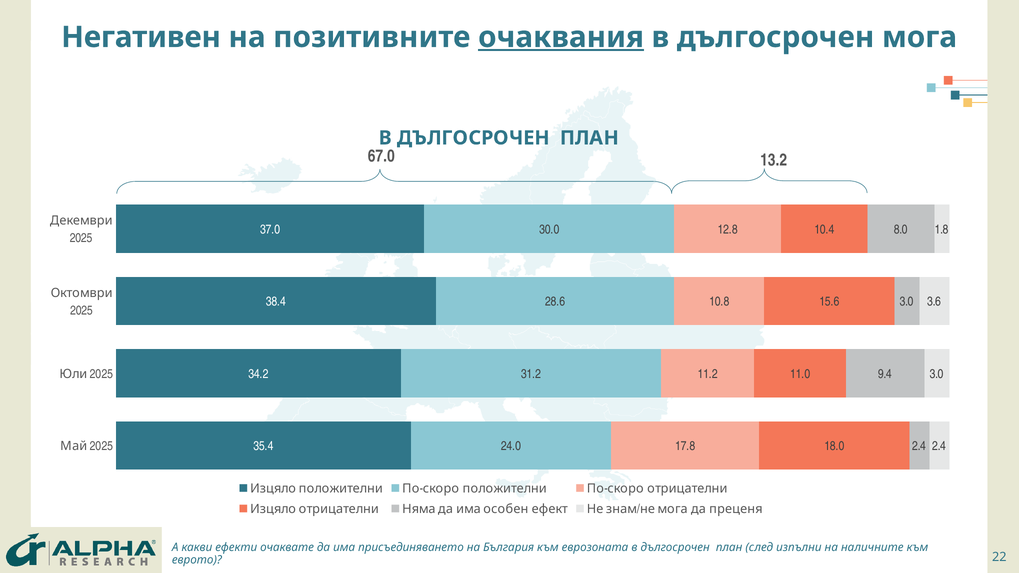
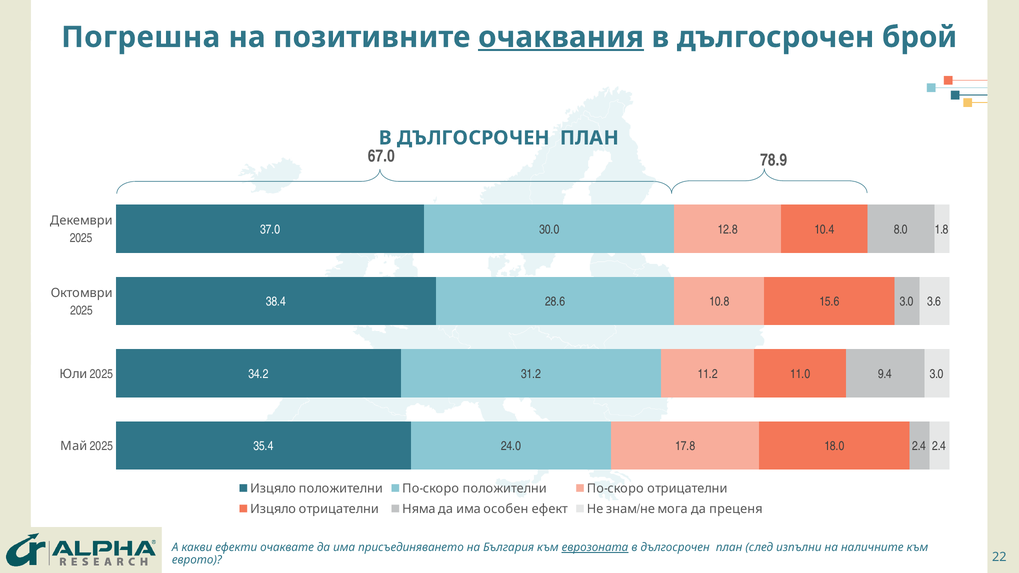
Негативен: Негативен -> Погрешна (141, 37)
мога: мога -> брой (920, 37)
13.2: 13.2 -> 78.9 (774, 160)
еврозоната underline: none -> present (595, 548)
